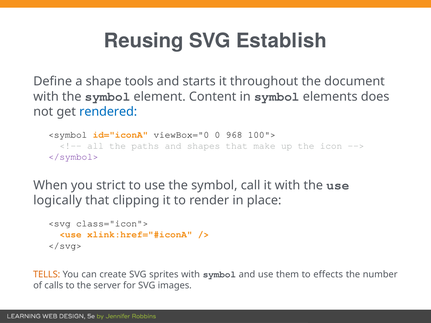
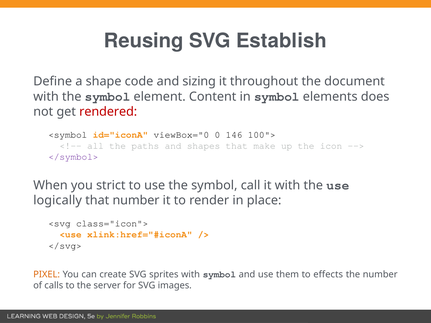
tools: tools -> code (139, 81)
starts: starts -> sizing (199, 81)
rendered colour: blue -> red (108, 112)
968: 968 -> 146 (234, 135)
that clipping: clipping -> number (136, 201)
TELLS: TELLS -> PIXEL (47, 275)
